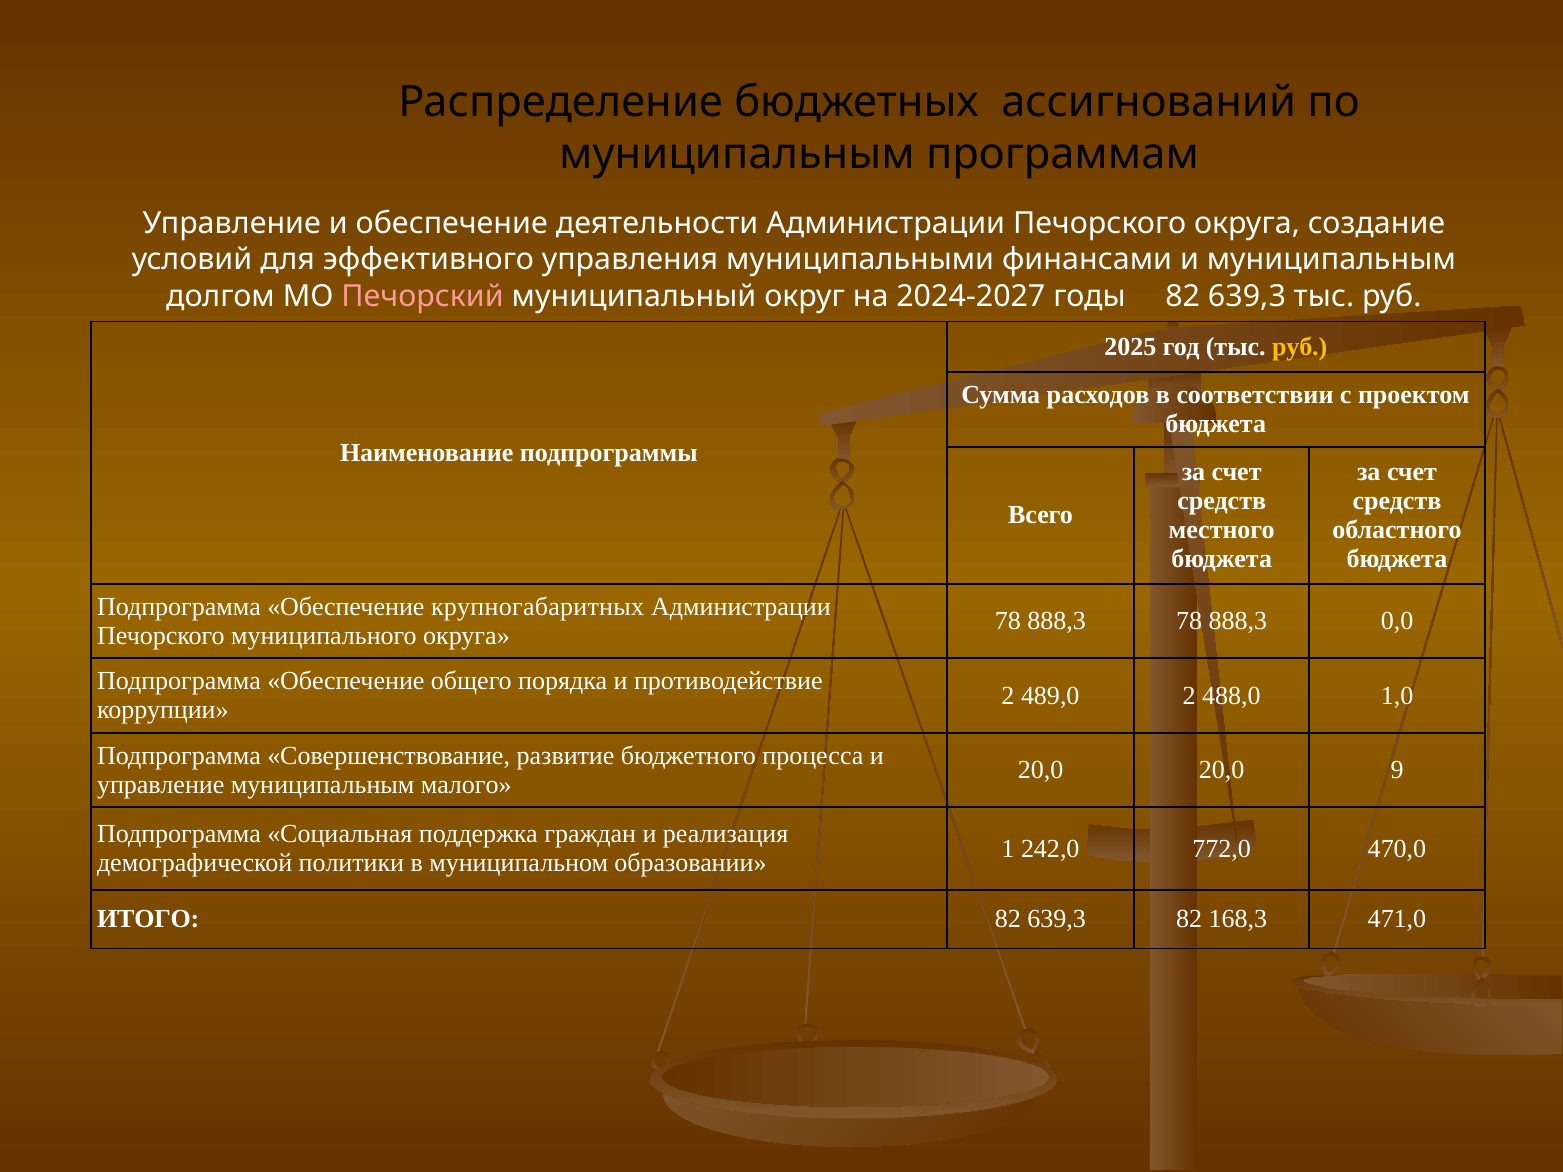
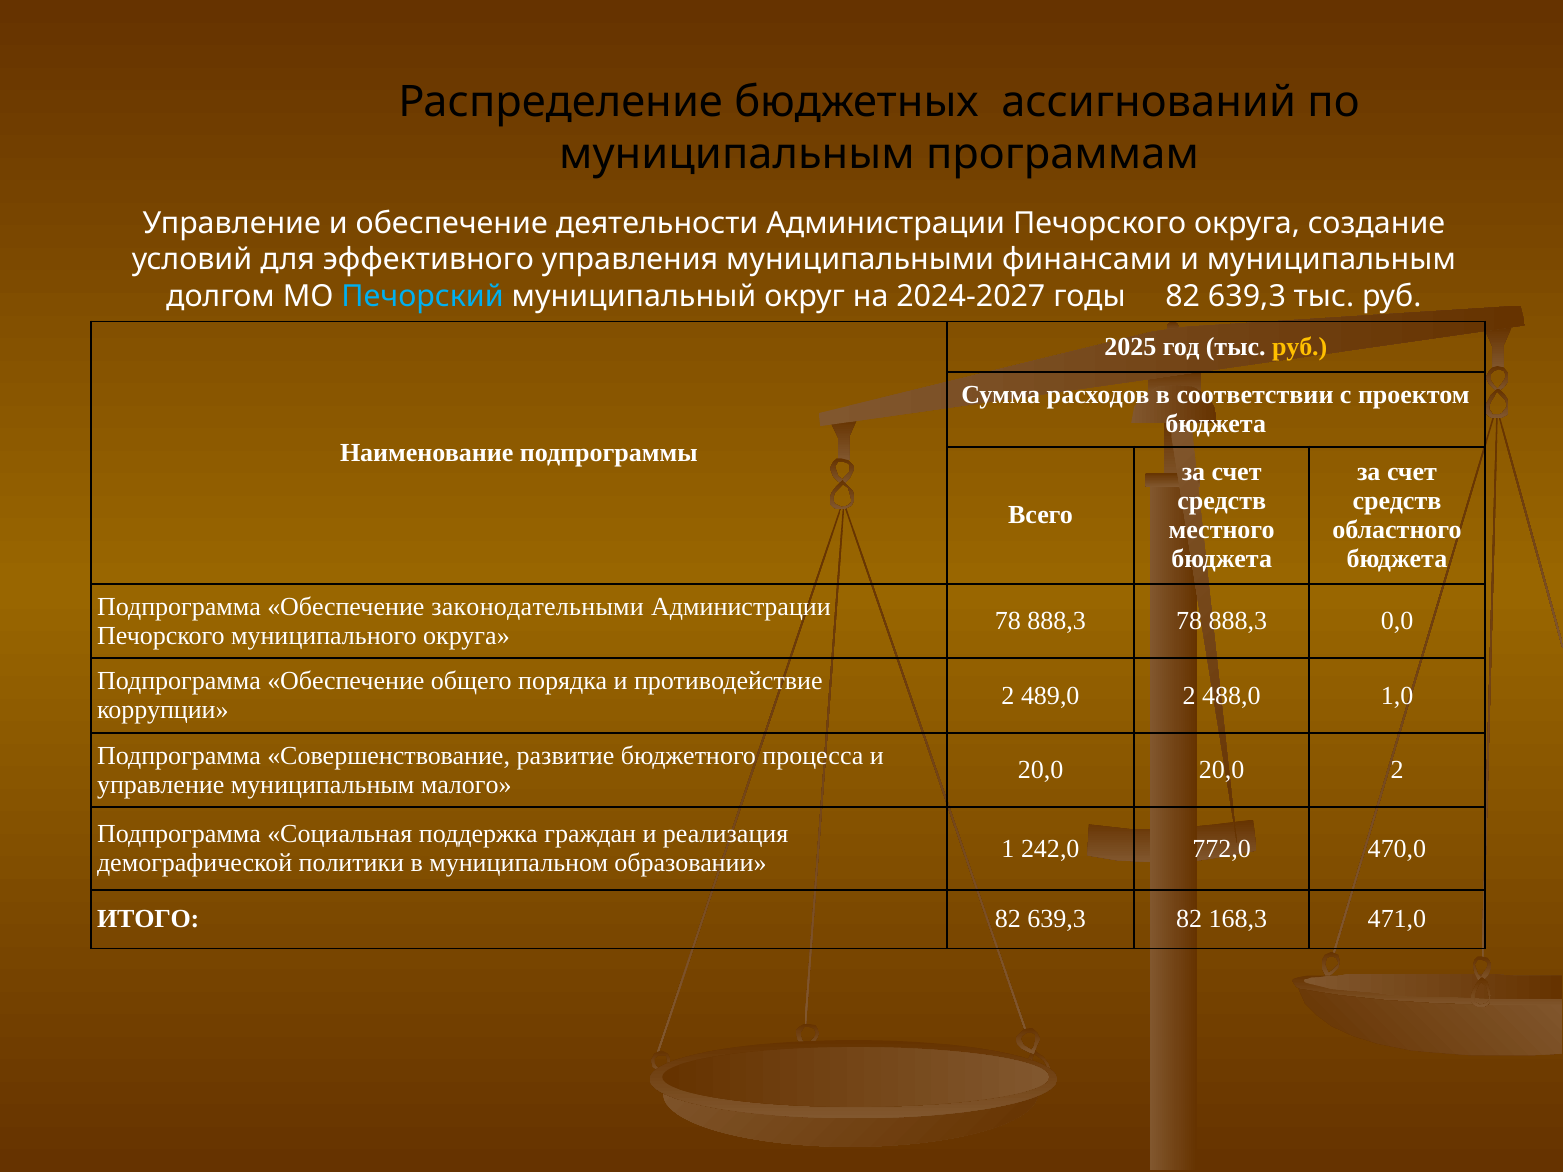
Печорский colour: pink -> light blue (423, 296)
крупногабаритных: крупногабаритных -> законодательными (538, 607)
20,0 9: 9 -> 2 (1397, 770)
